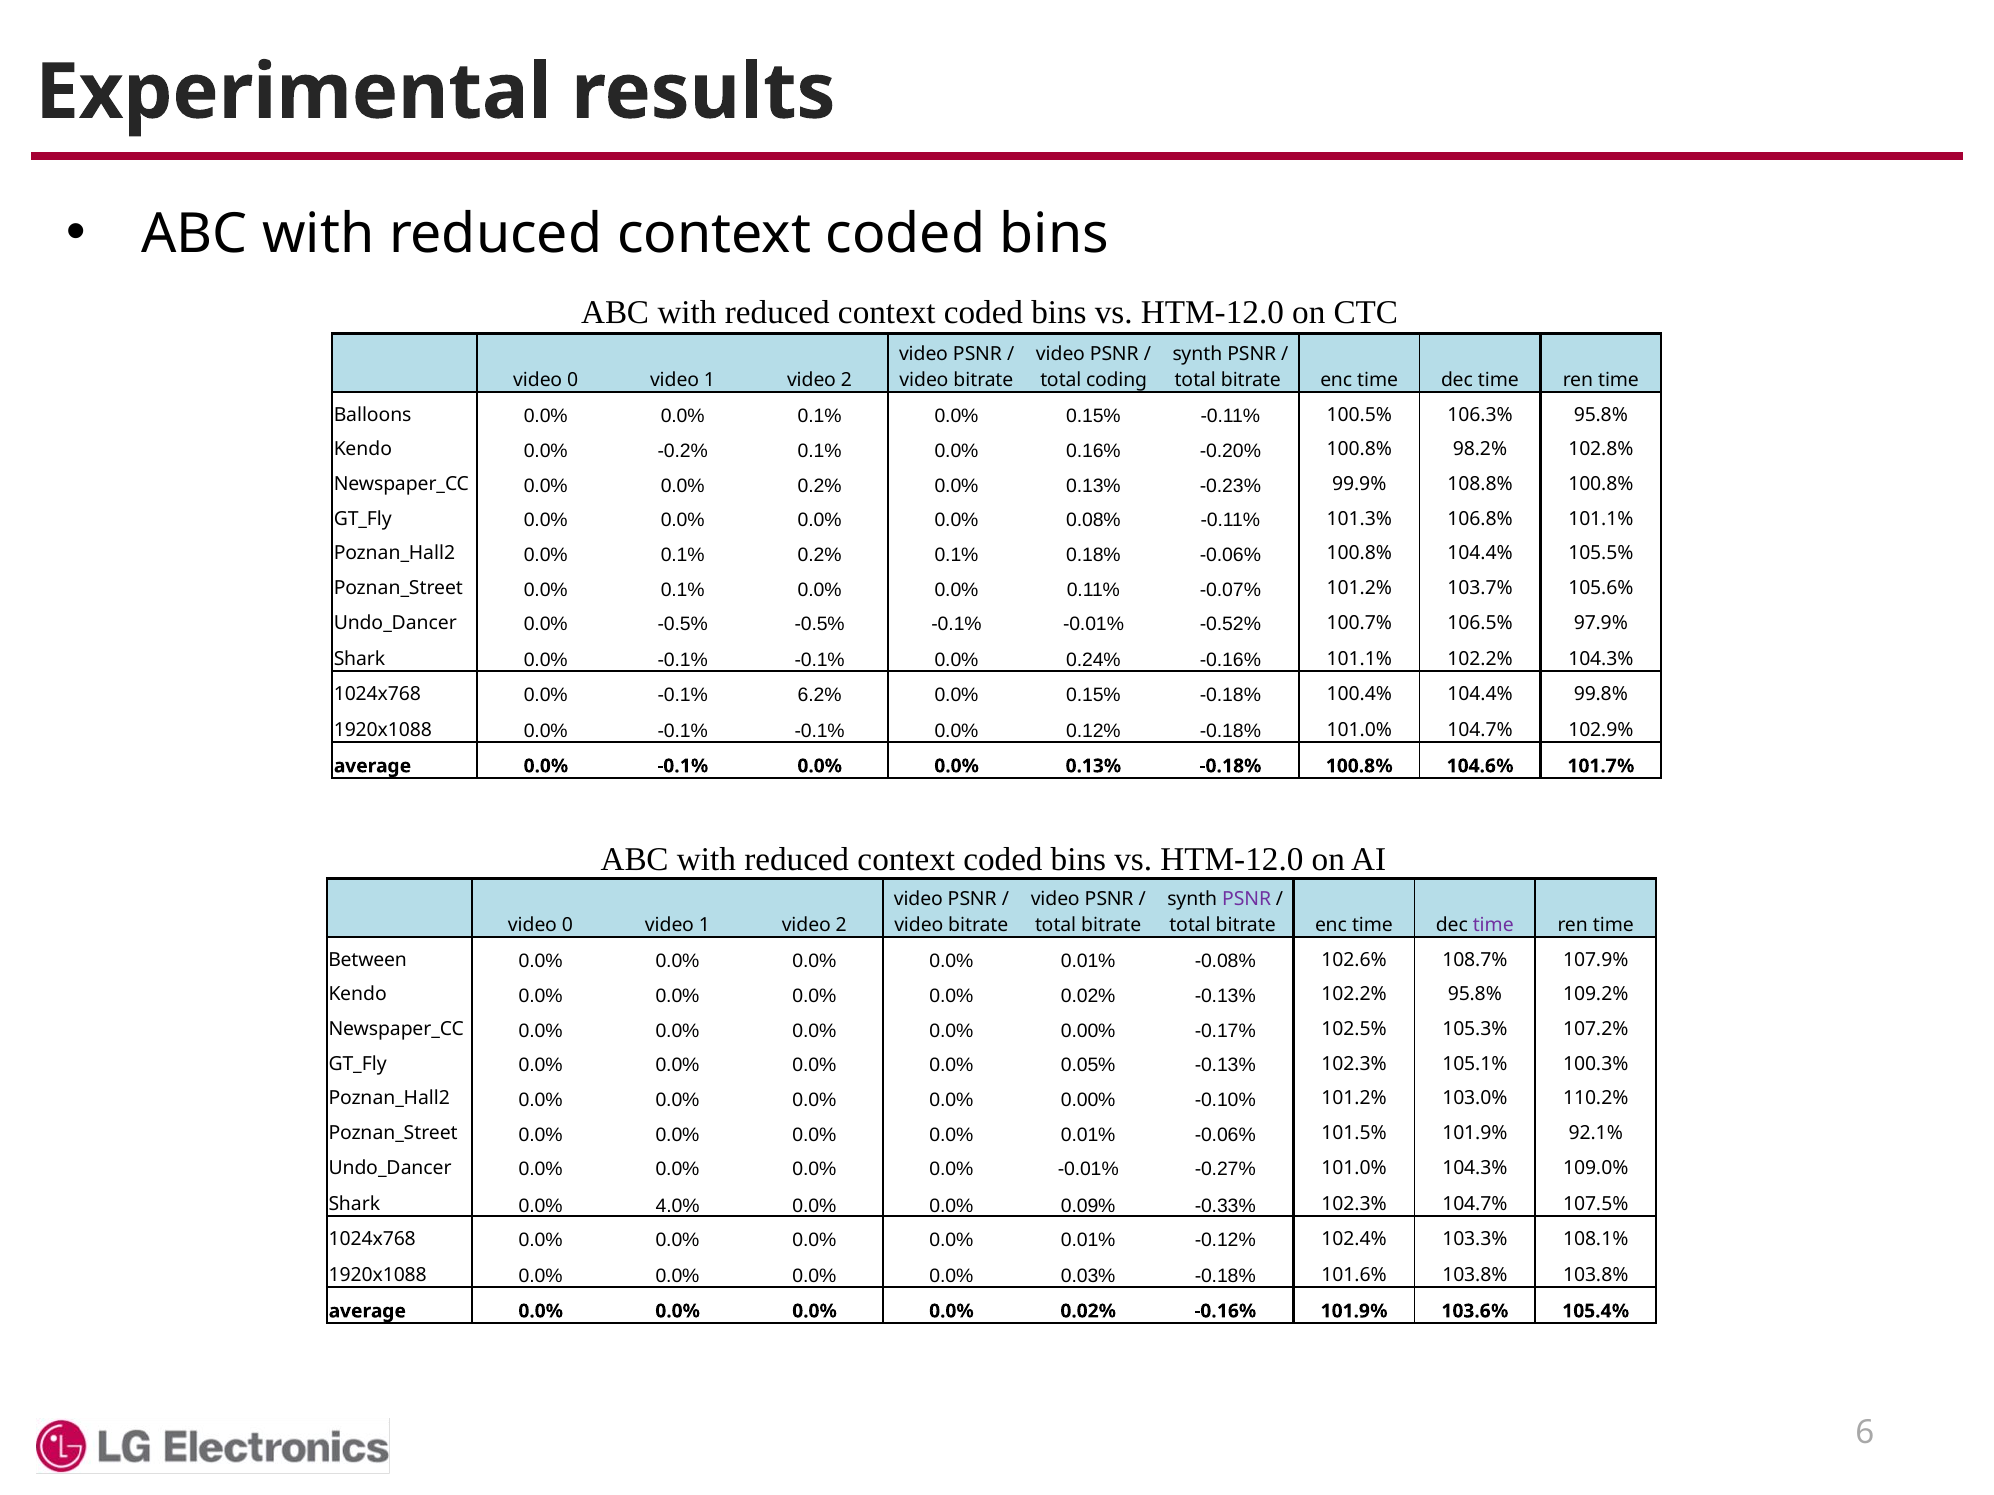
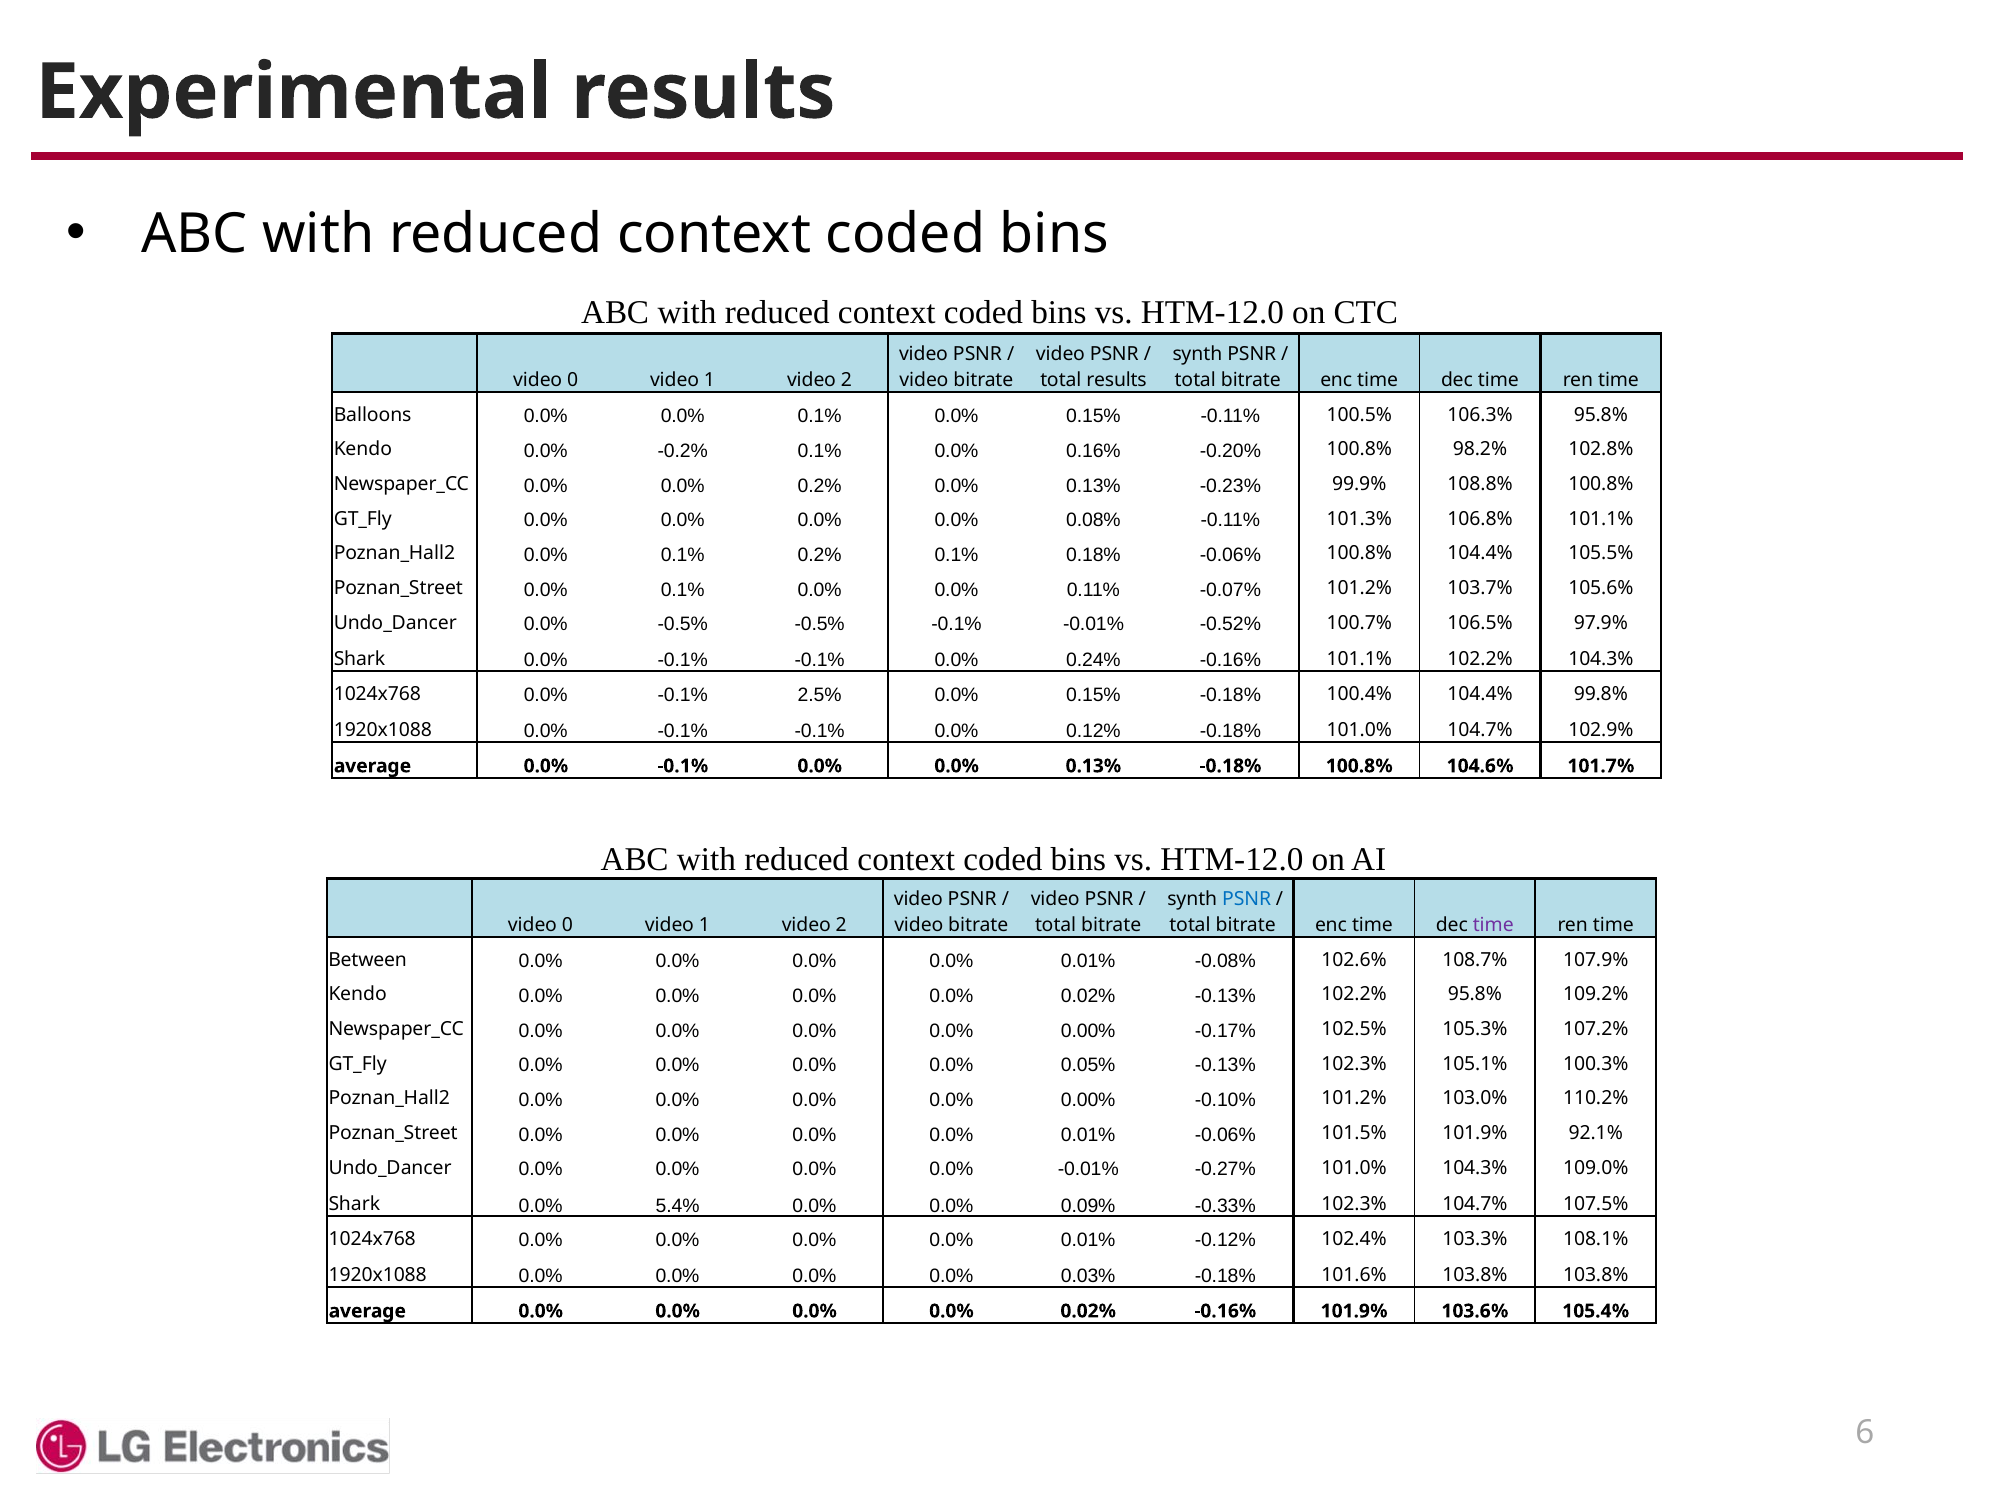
total coding: coding -> results (1117, 380)
6.2%: 6.2% -> 2.5% (820, 696)
PSNR colour: purple -> blue (1247, 899)
4.0%: 4.0% -> 5.4% (678, 1206)
